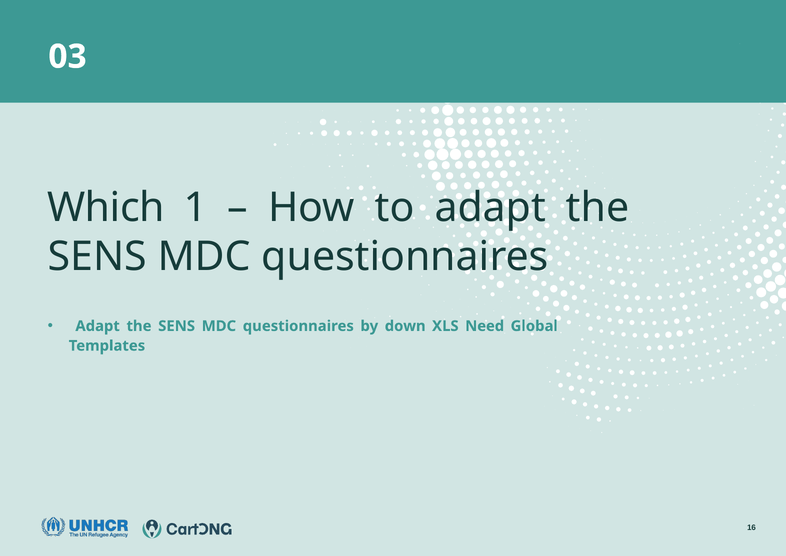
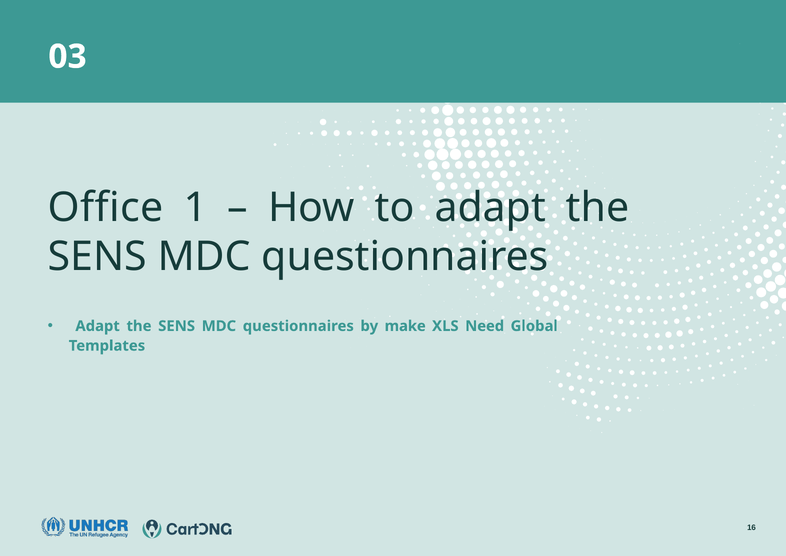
Which: Which -> Office (106, 207)
down: down -> make (405, 326)
